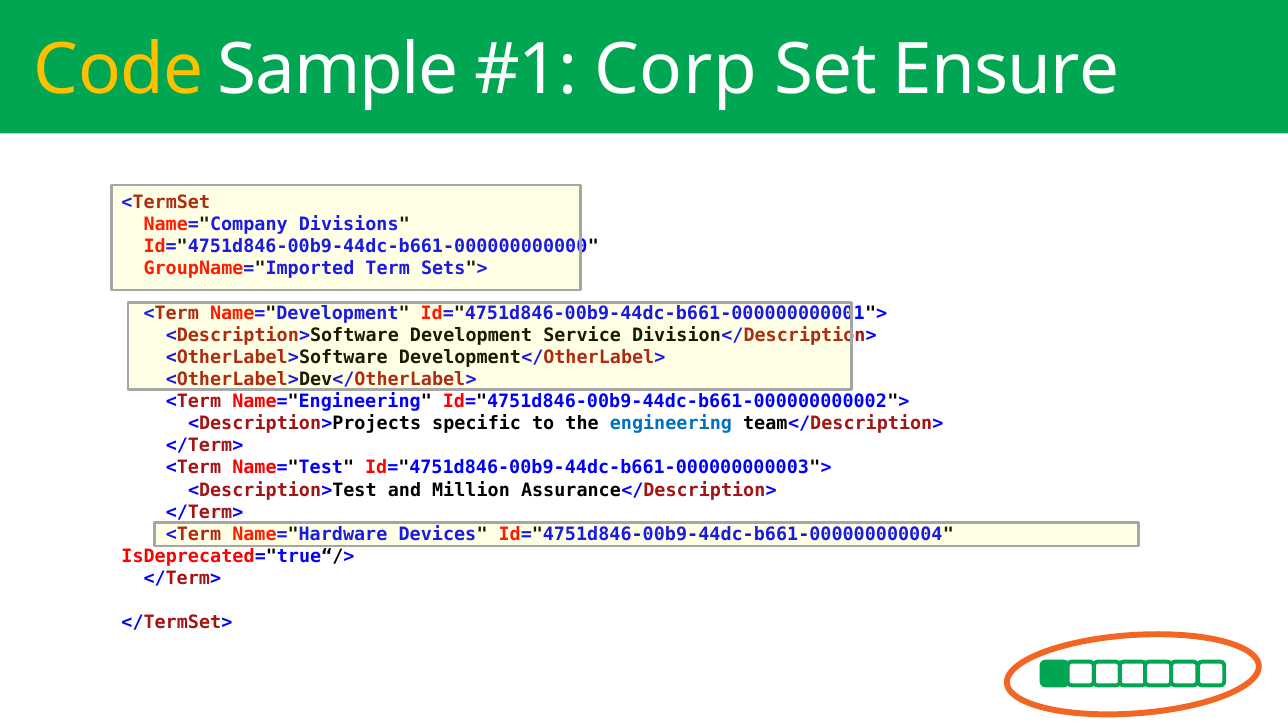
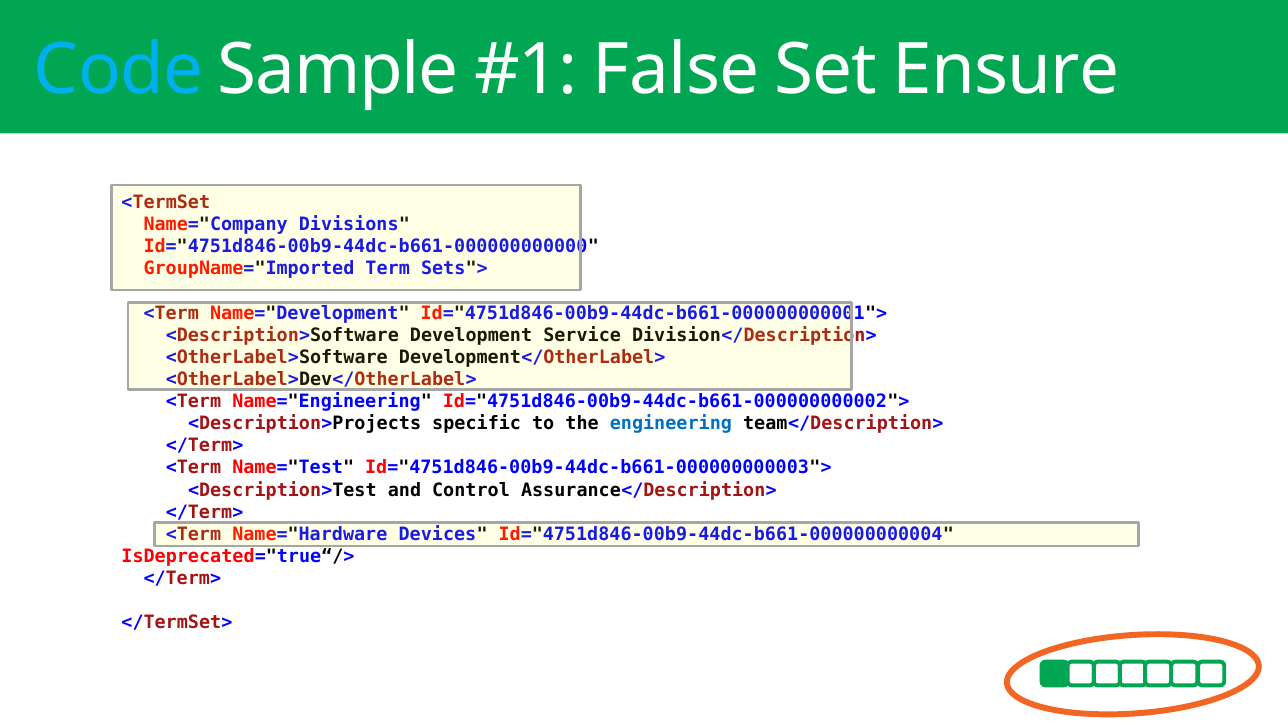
Code colour: yellow -> light blue (119, 70)
Corp: Corp -> False (676, 70)
Million: Million -> Control (471, 490)
